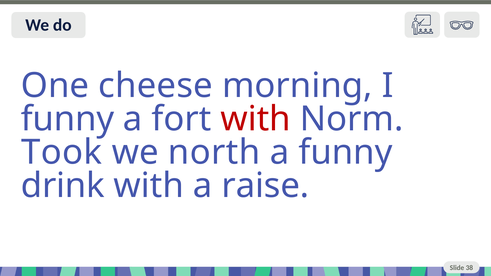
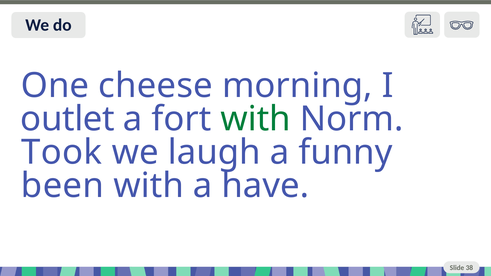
funny: funny -> outlet (68, 119)
with colour: red -> green (256, 119)
north: north -> laugh (214, 153)
drink: drink -> been (63, 186)
raise: raise -> have (265, 186)
